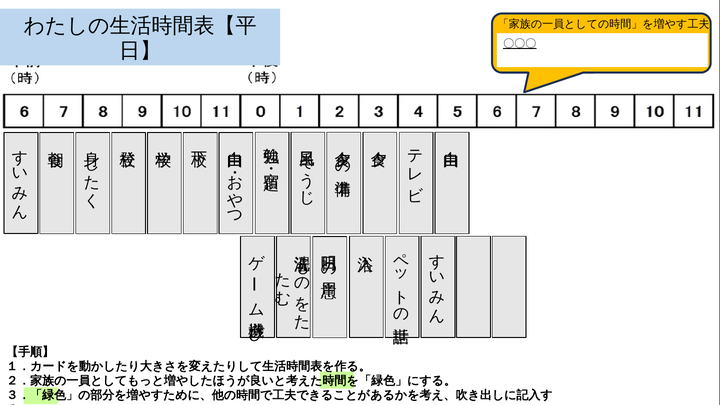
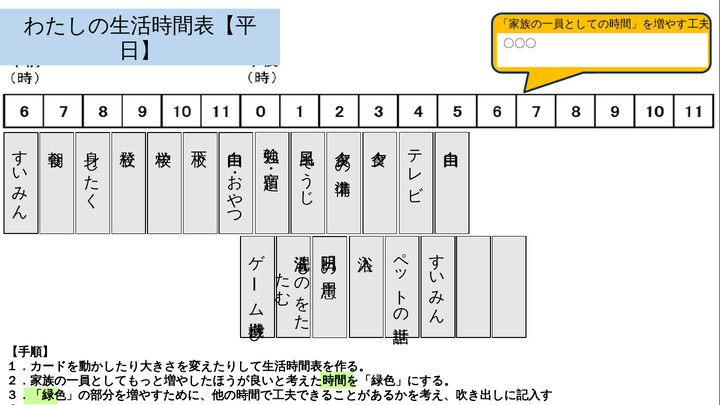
〇〇〇 underline: present -> none (520, 44)
